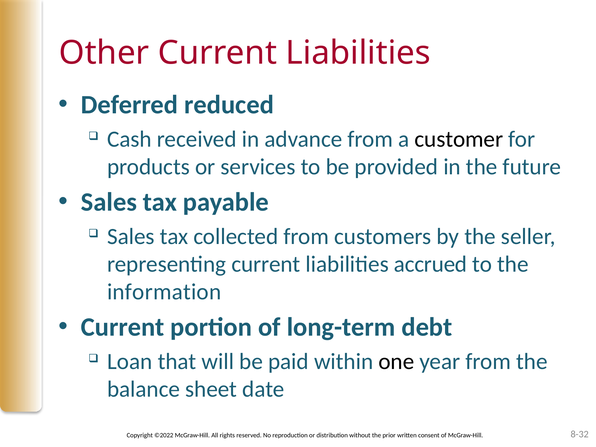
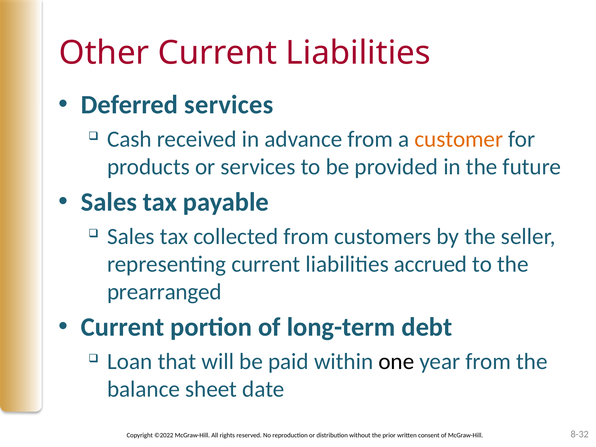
Deferred reduced: reduced -> services (229, 105)
customer colour: black -> orange (459, 139)
information: information -> prearranged (164, 292)
